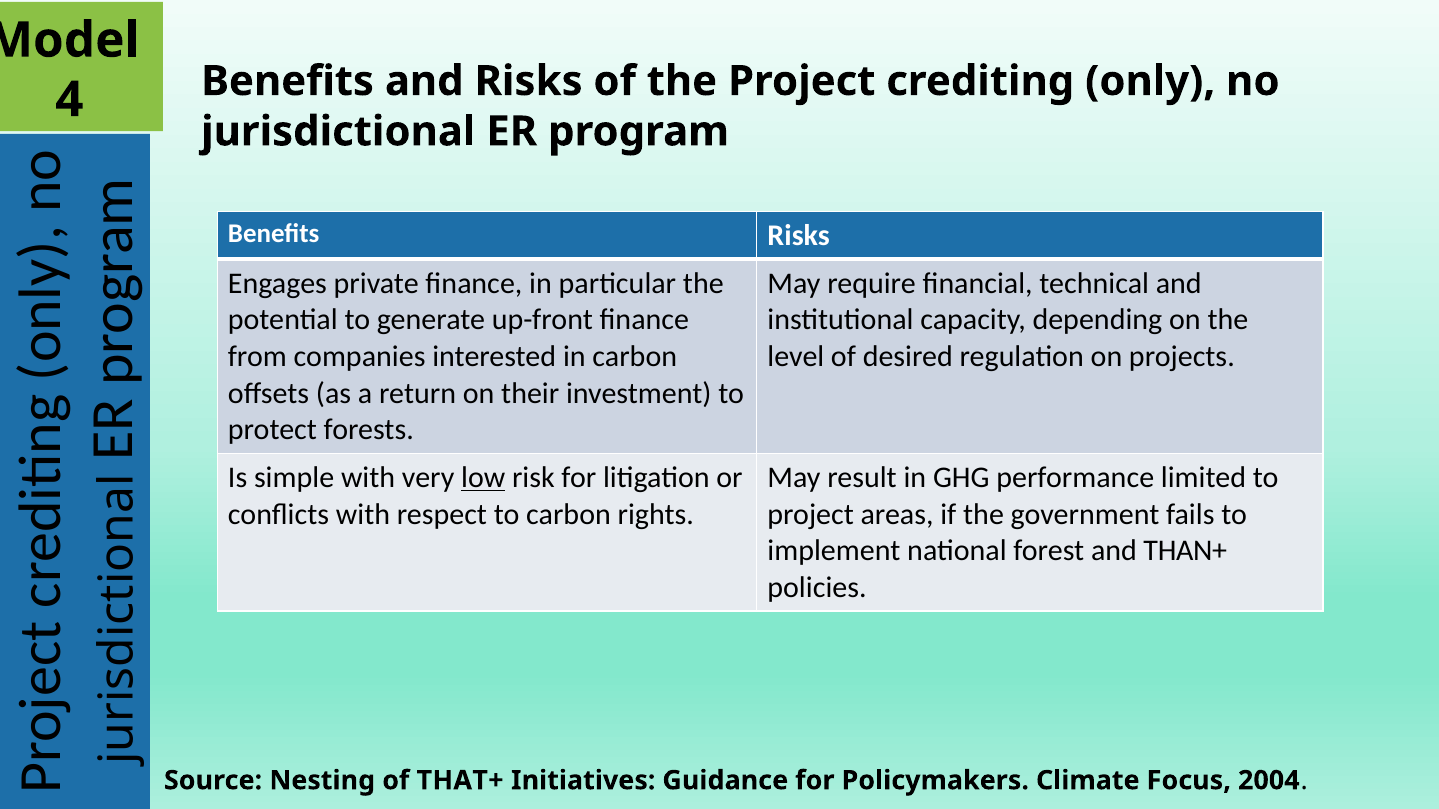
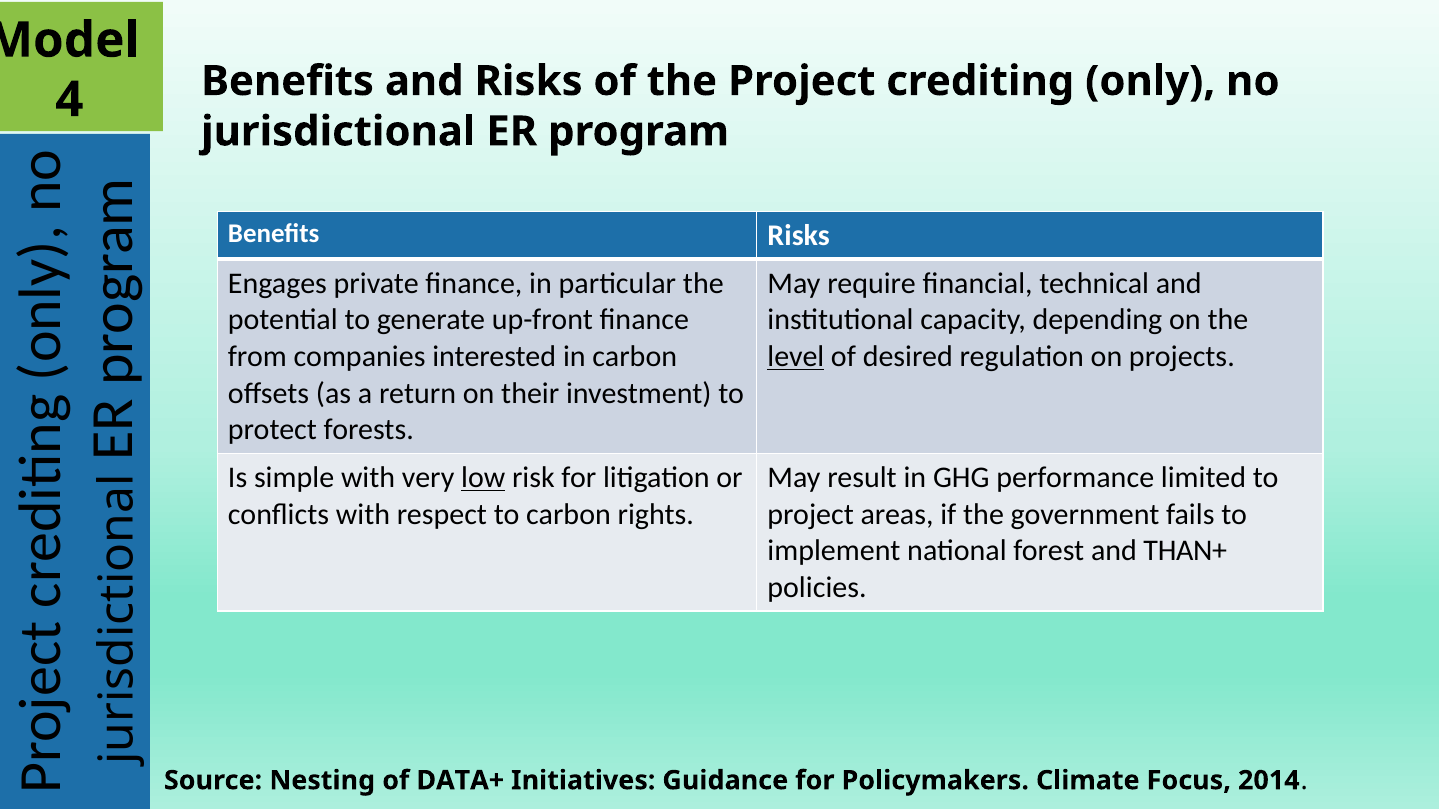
level underline: none -> present (796, 357)
THAT+: THAT+ -> DATA+ (460, 781)
2004: 2004 -> 2014 (1269, 781)
